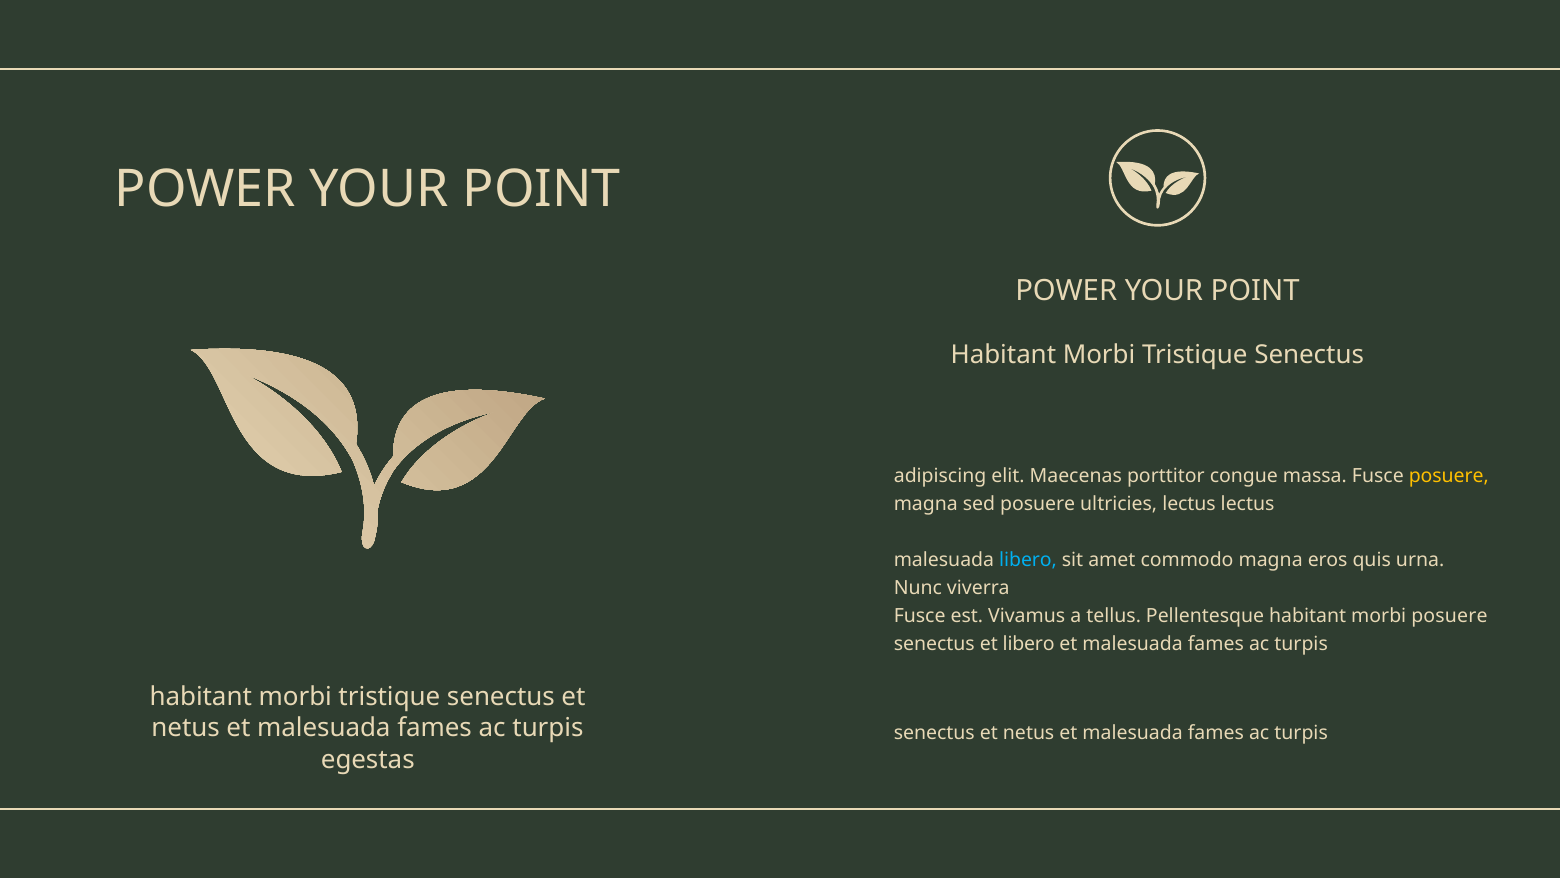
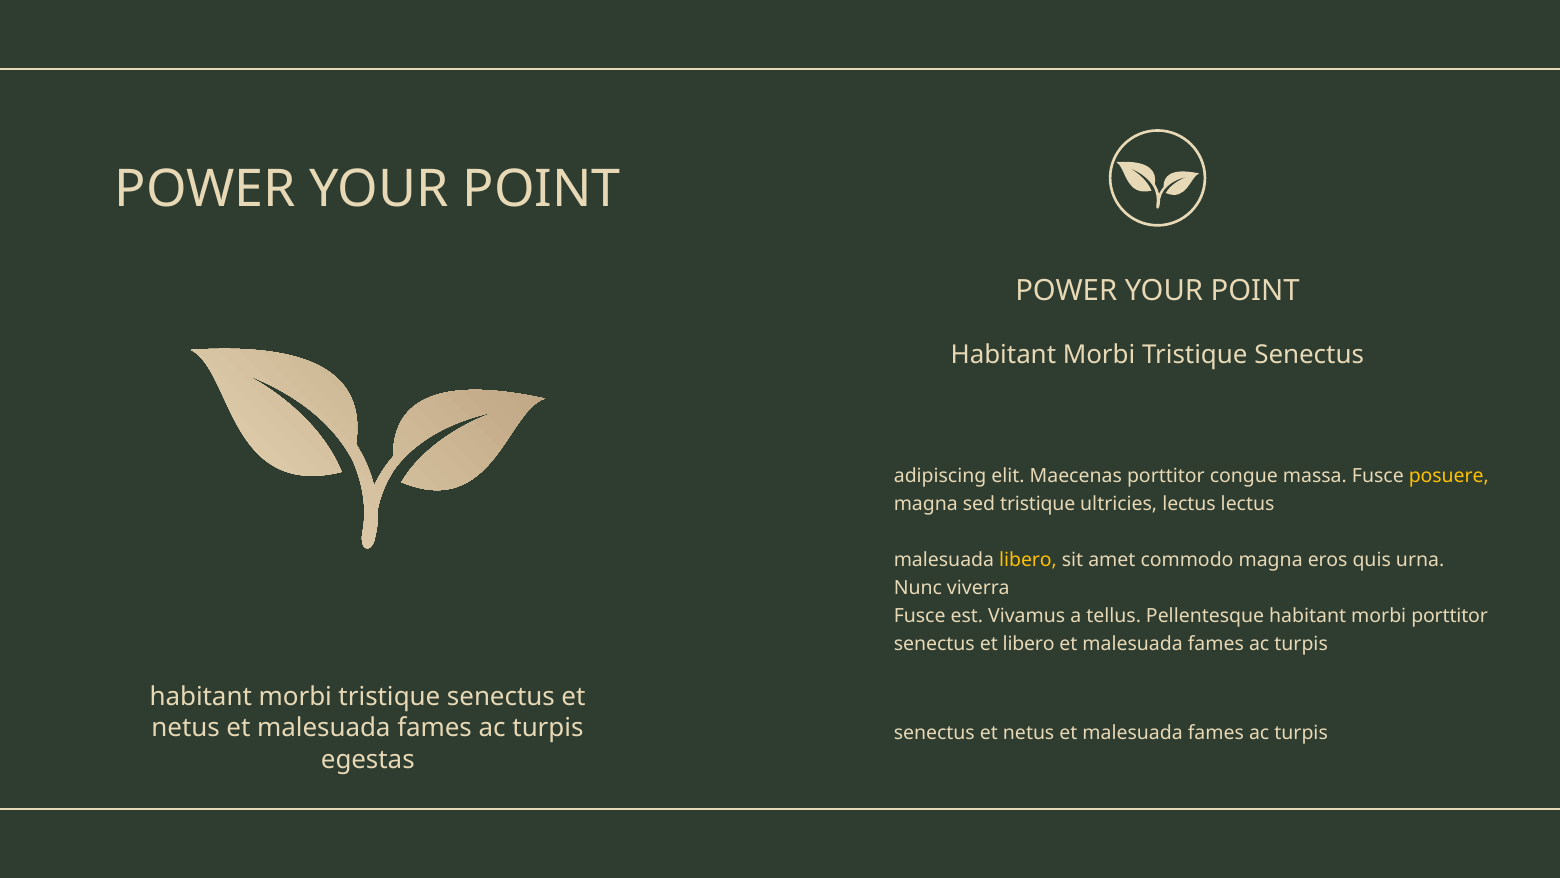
sed posuere: posuere -> tristique (1038, 503)
libero colour: light blue -> yellow (1028, 560)
morbi posuere: posuere -> porttitor (1450, 616)
